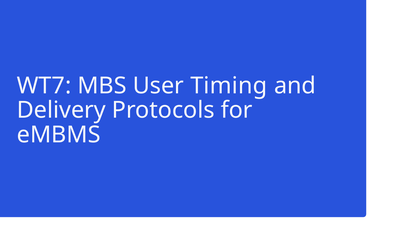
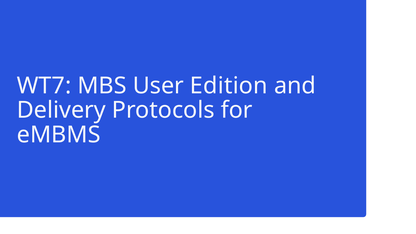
Timing: Timing -> Edition (229, 86)
